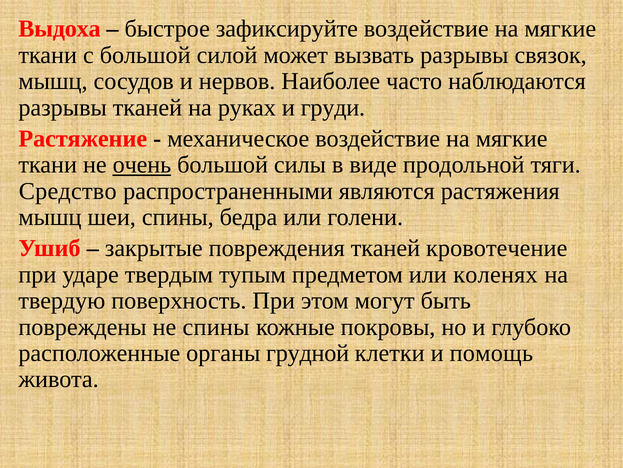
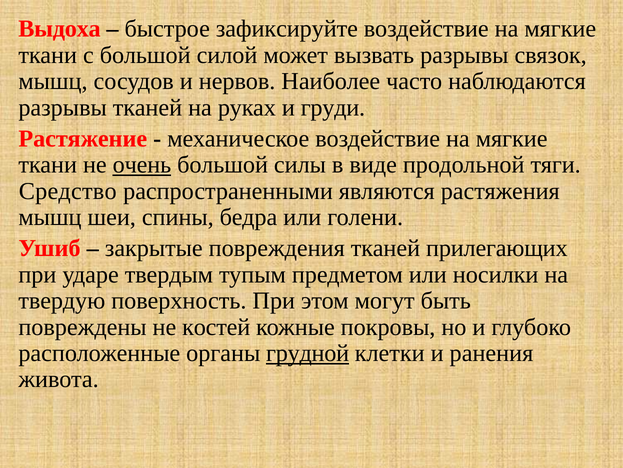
кровотечение: кровотечение -> прилегающих (497, 248)
коленях: коленях -> носилки (496, 274)
не спины: спины -> костей (216, 327)
грудной underline: none -> present (308, 353)
помощь: помощь -> ранения (491, 353)
